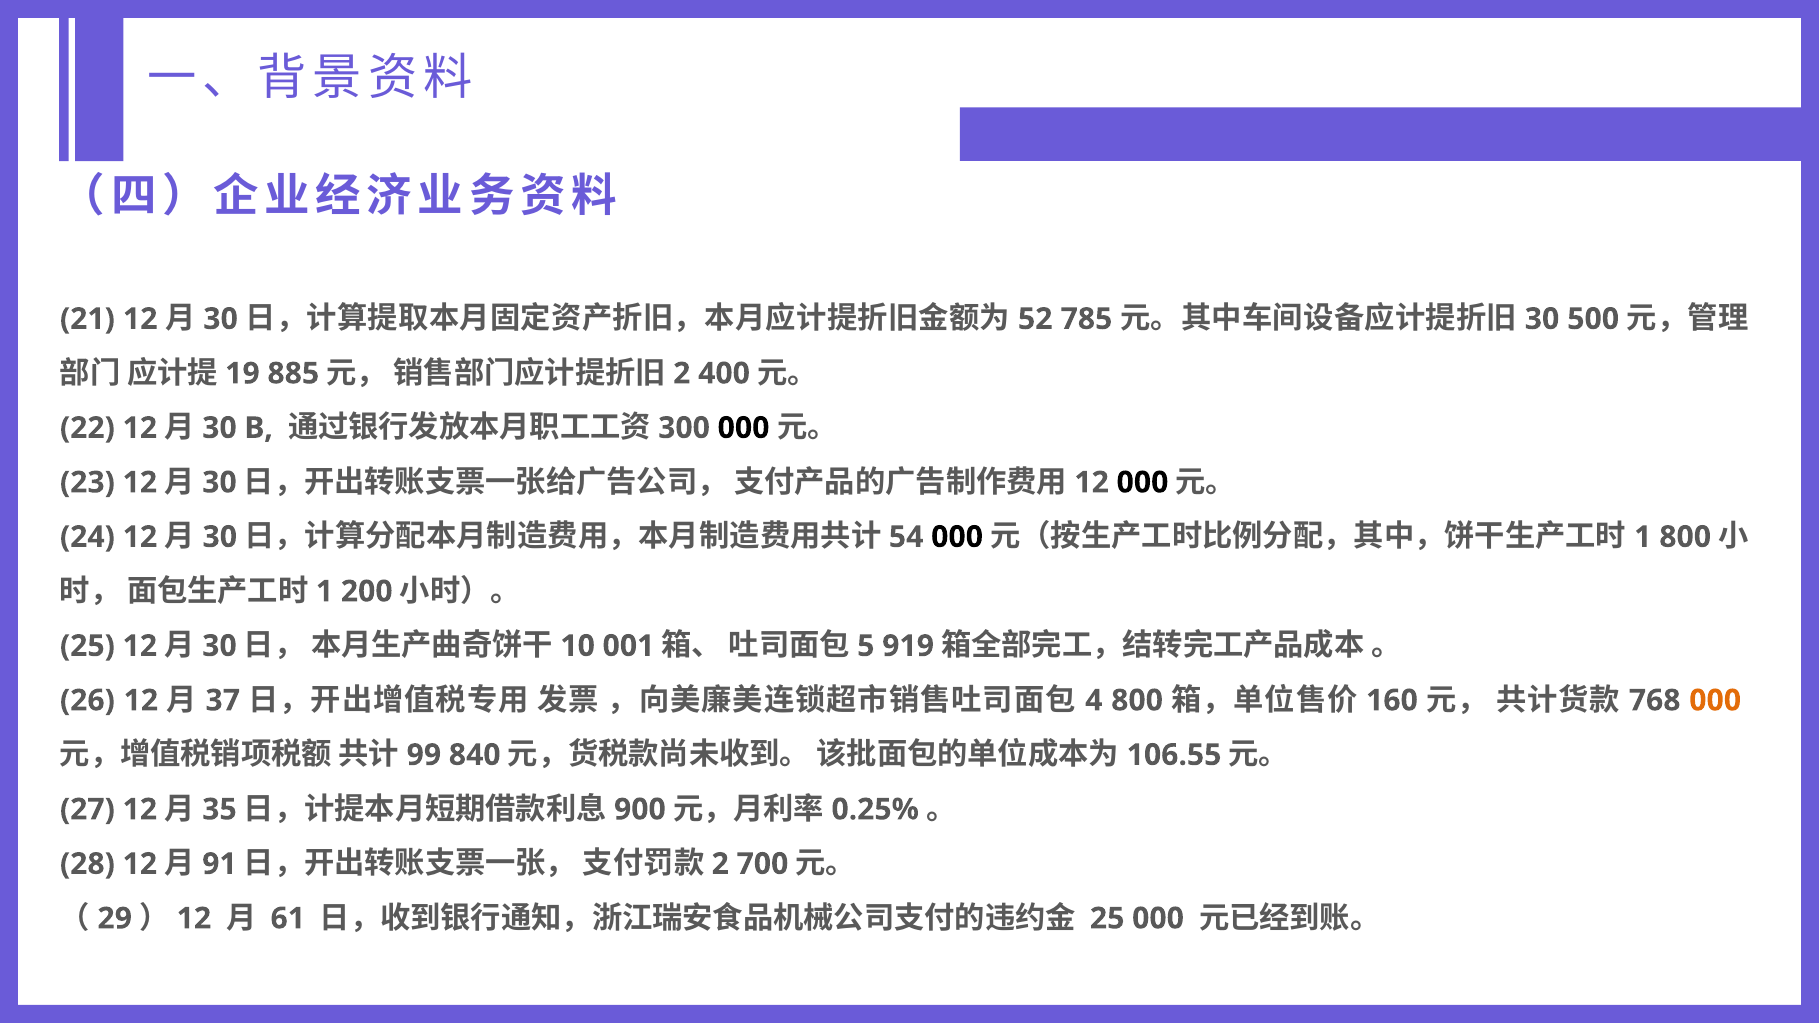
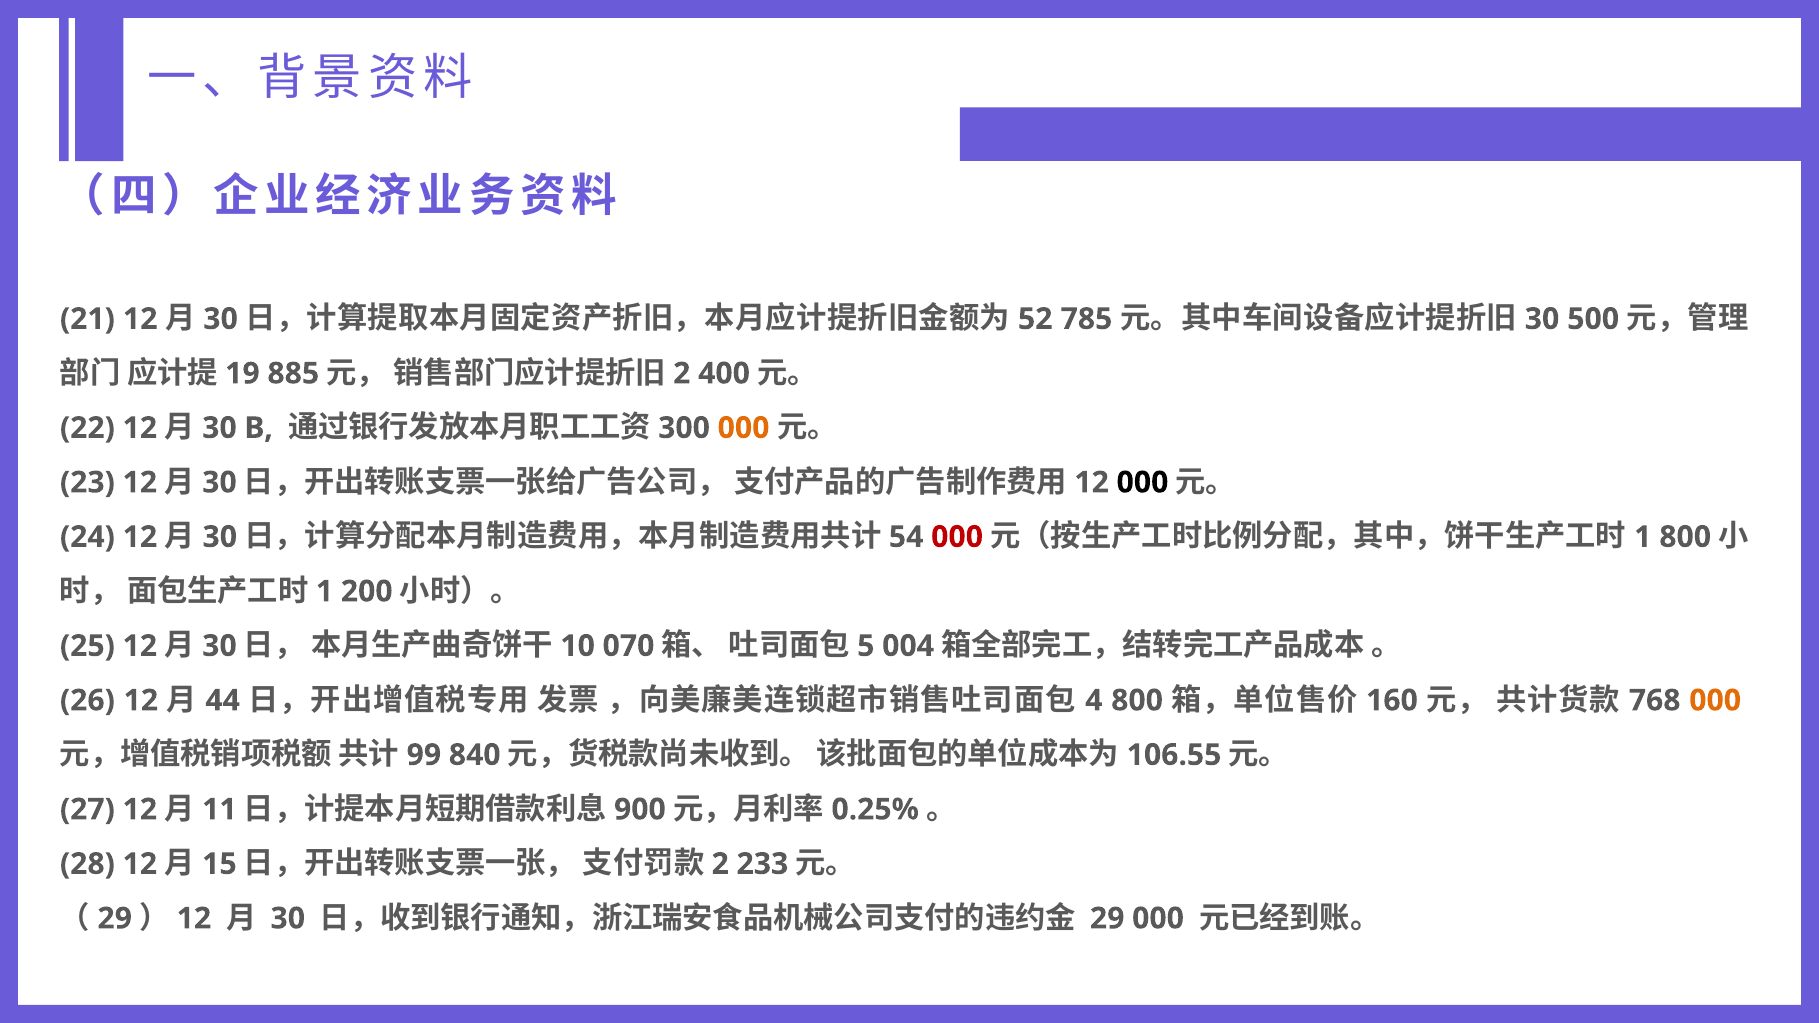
000 colour: black -> orange (744, 428)
000 colour: black -> red (957, 537)
001: 001 -> 070 (628, 646)
919: 919 -> 004 (908, 646)
37: 37 -> 44 (223, 701)
35: 35 -> 11 (219, 810)
91: 91 -> 15 (219, 864)
700: 700 -> 233 (762, 864)
61: 61 -> 30 (288, 919)
25: 25 -> 29 (1107, 919)
